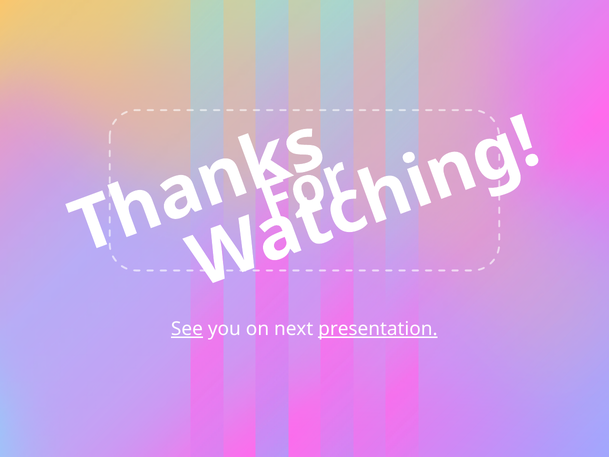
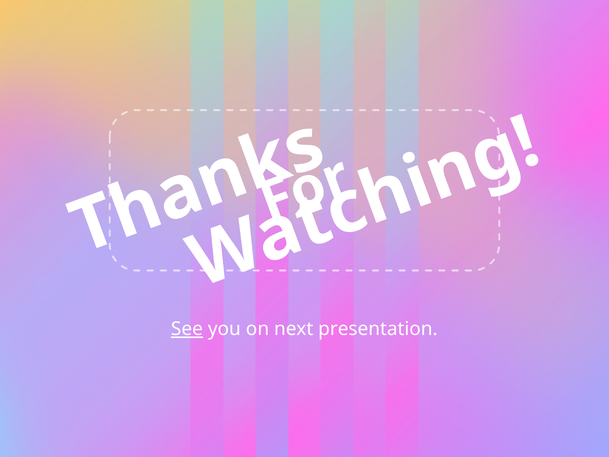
presentation underline: present -> none (378, 329)
